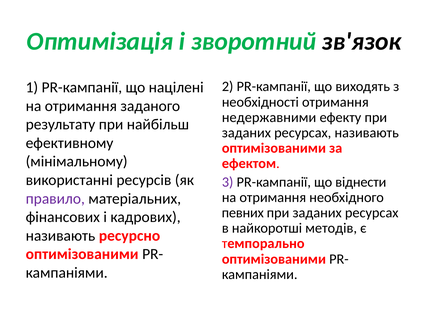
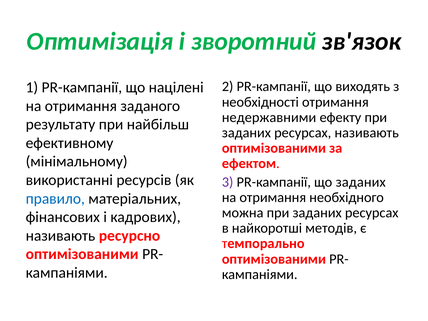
що віднести: віднести -> заданих (361, 182)
правило colour: purple -> blue (55, 199)
певних: певних -> можна (243, 213)
